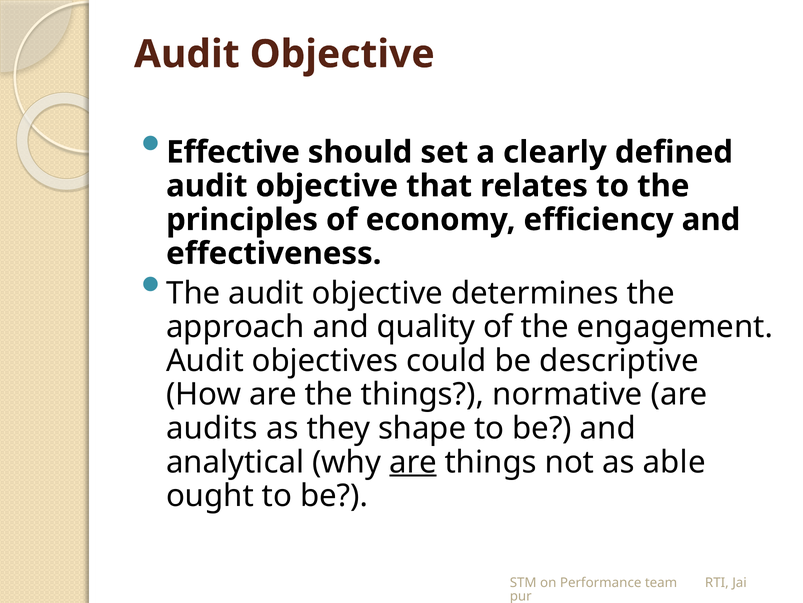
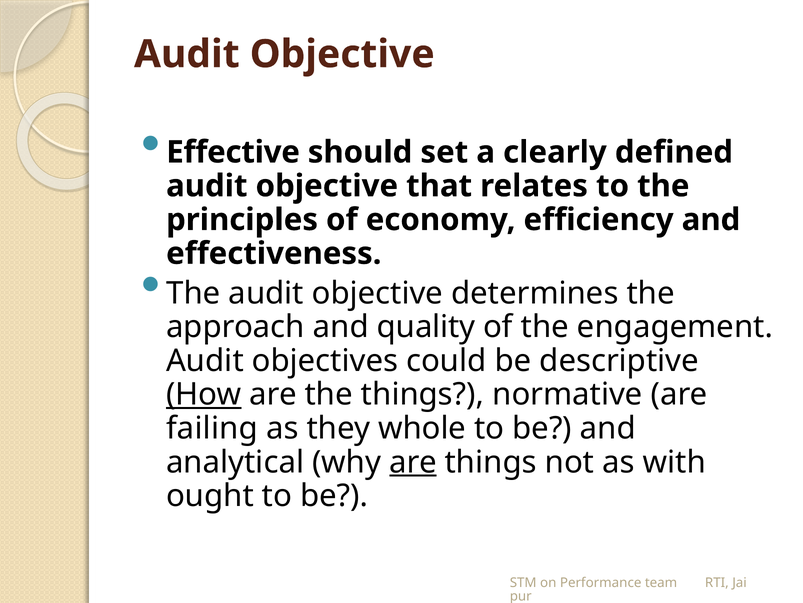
How underline: none -> present (204, 394)
audits: audits -> failing (212, 428)
shape: shape -> whole (422, 428)
able: able -> with (674, 462)
